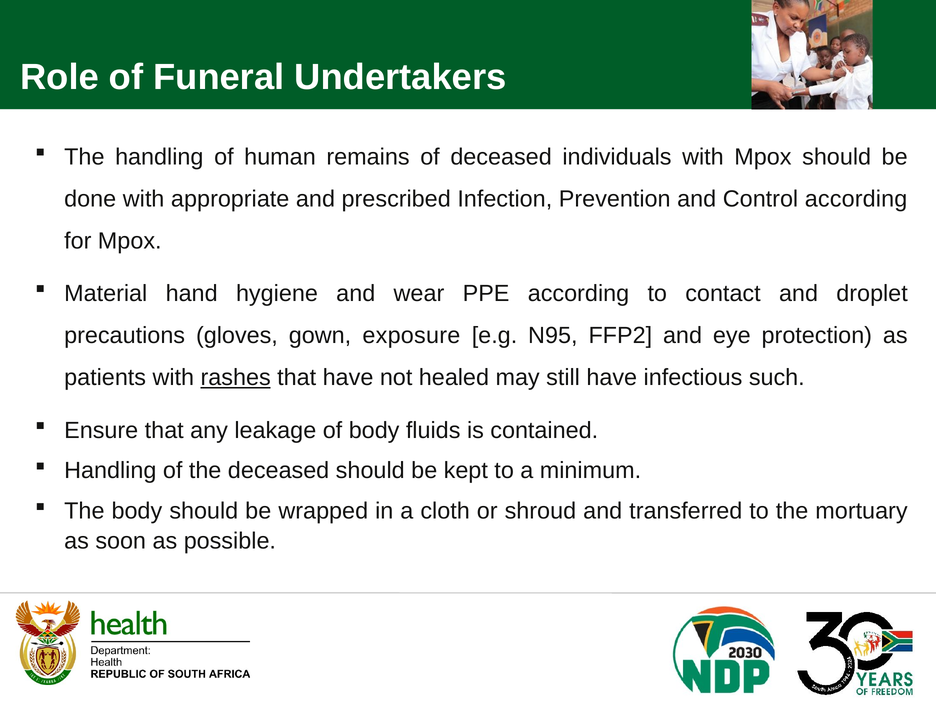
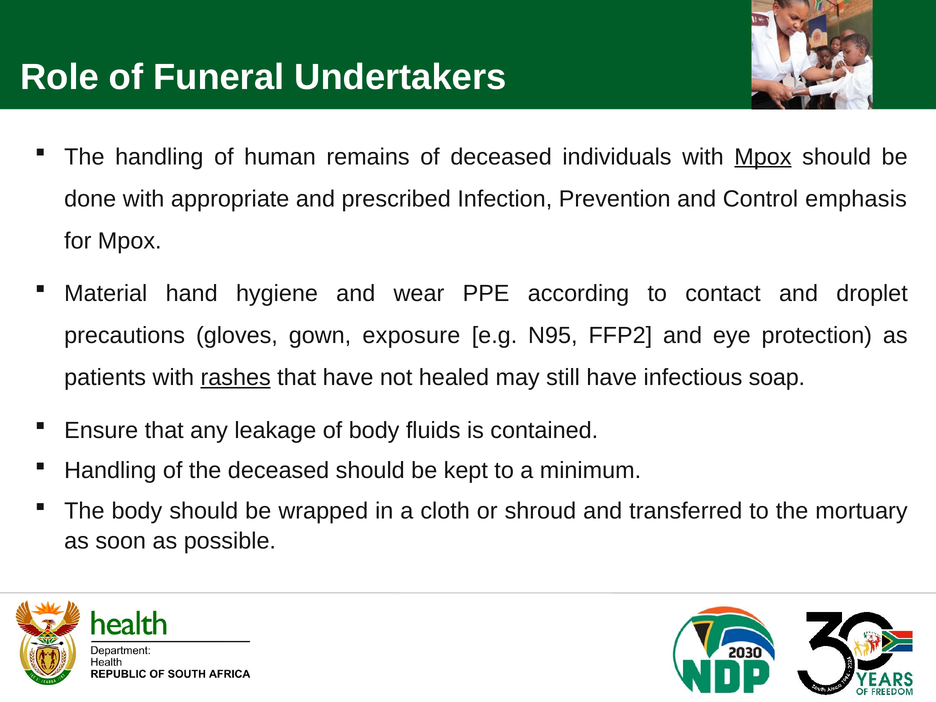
Mpox underline: none -> present (763, 157)
Control according: according -> emphasis (856, 199)
such: such -> soap (777, 378)
